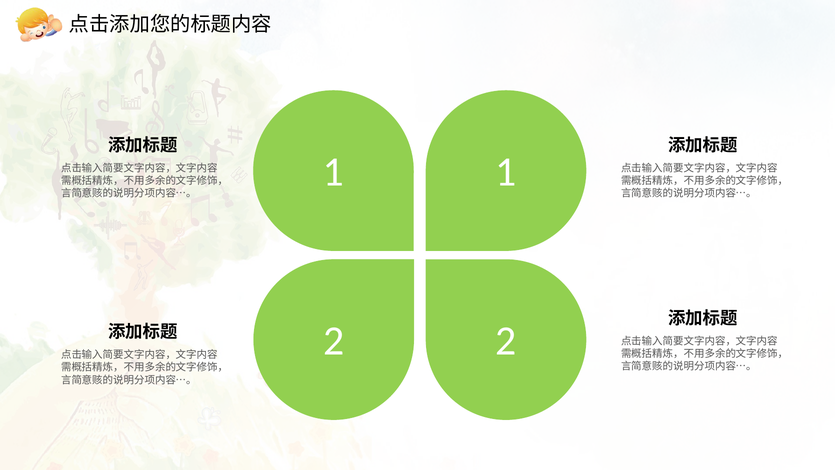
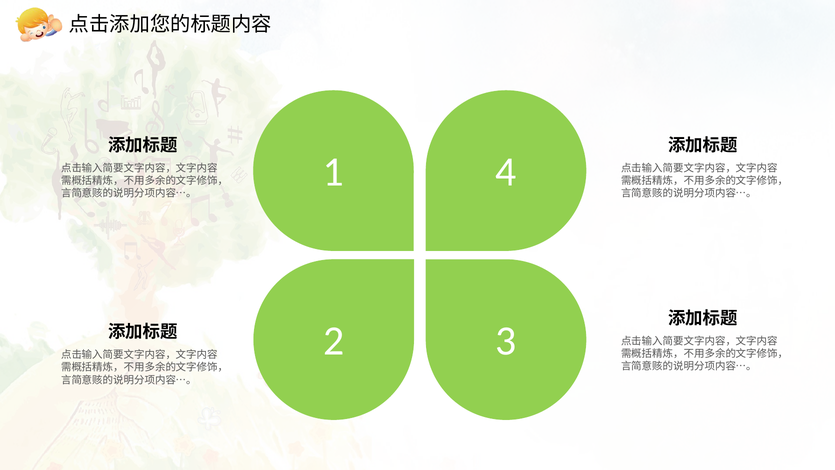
1 1: 1 -> 4 (506, 172)
2 2: 2 -> 3 (506, 341)
